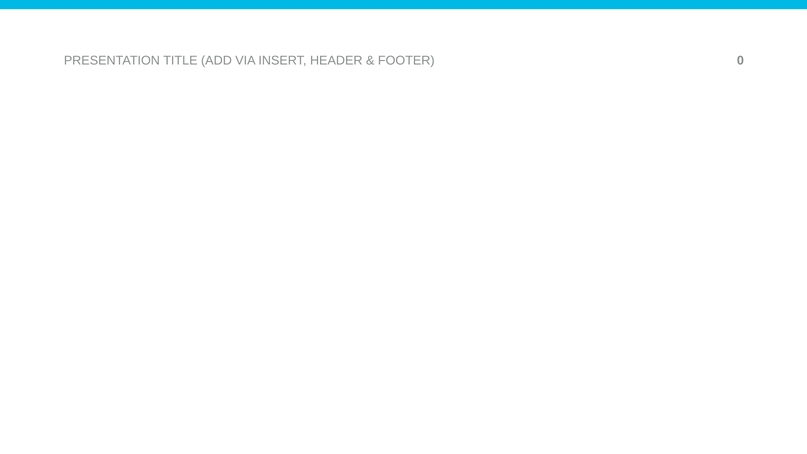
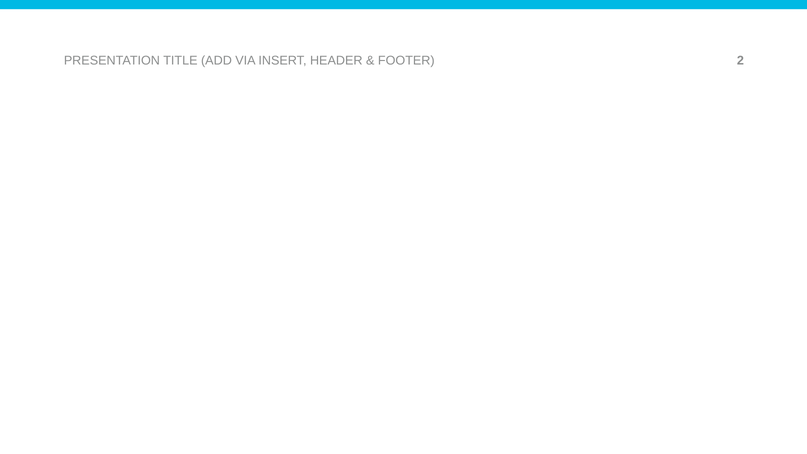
0: 0 -> 2 (740, 61)
